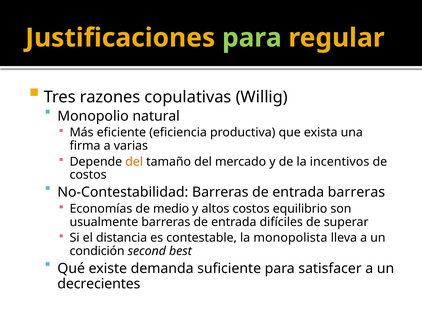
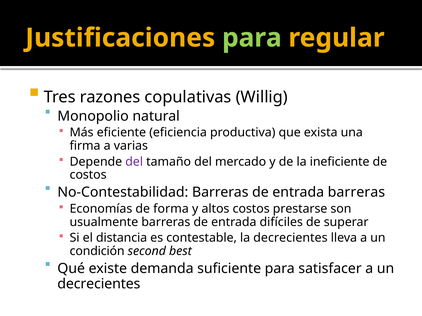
del colour: orange -> purple (134, 162)
incentivos: incentivos -> ineficiente (340, 162)
medio: medio -> forma (171, 209)
equilibrio: equilibrio -> prestarse (300, 209)
la monopolista: monopolista -> decrecientes (290, 238)
